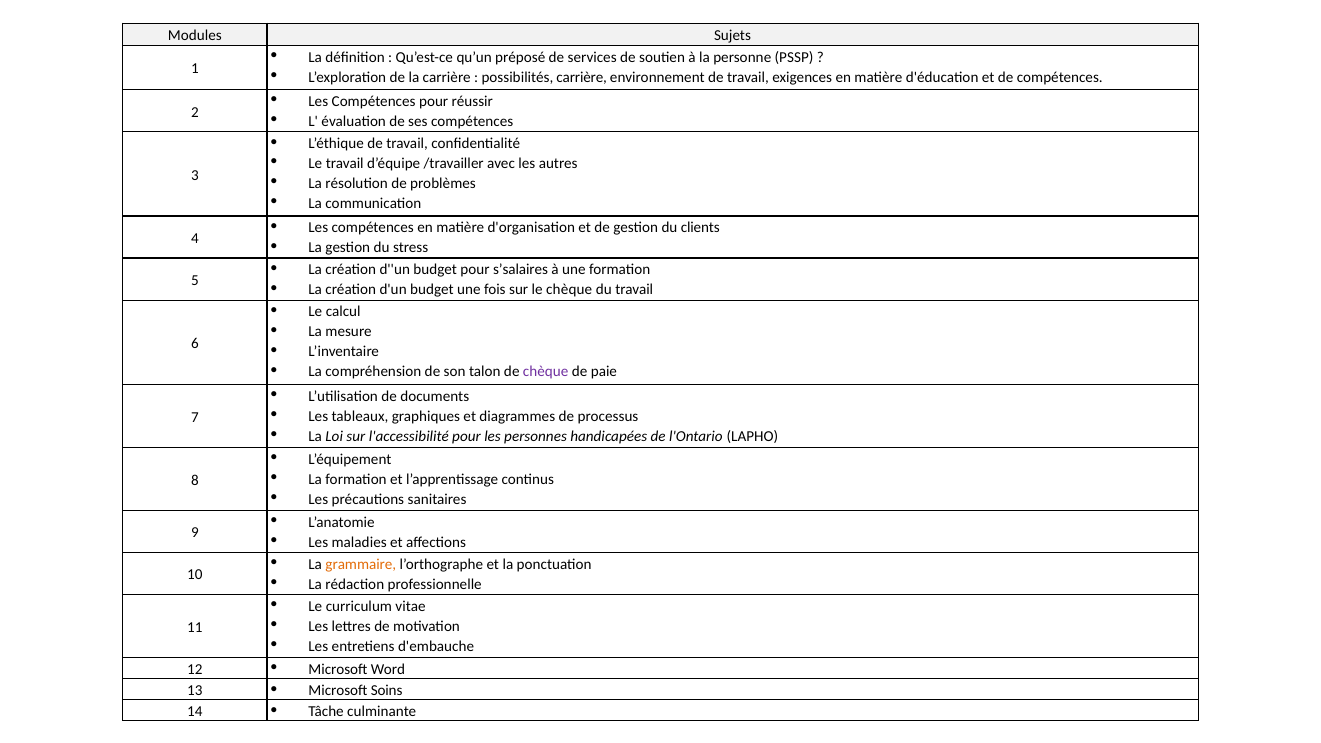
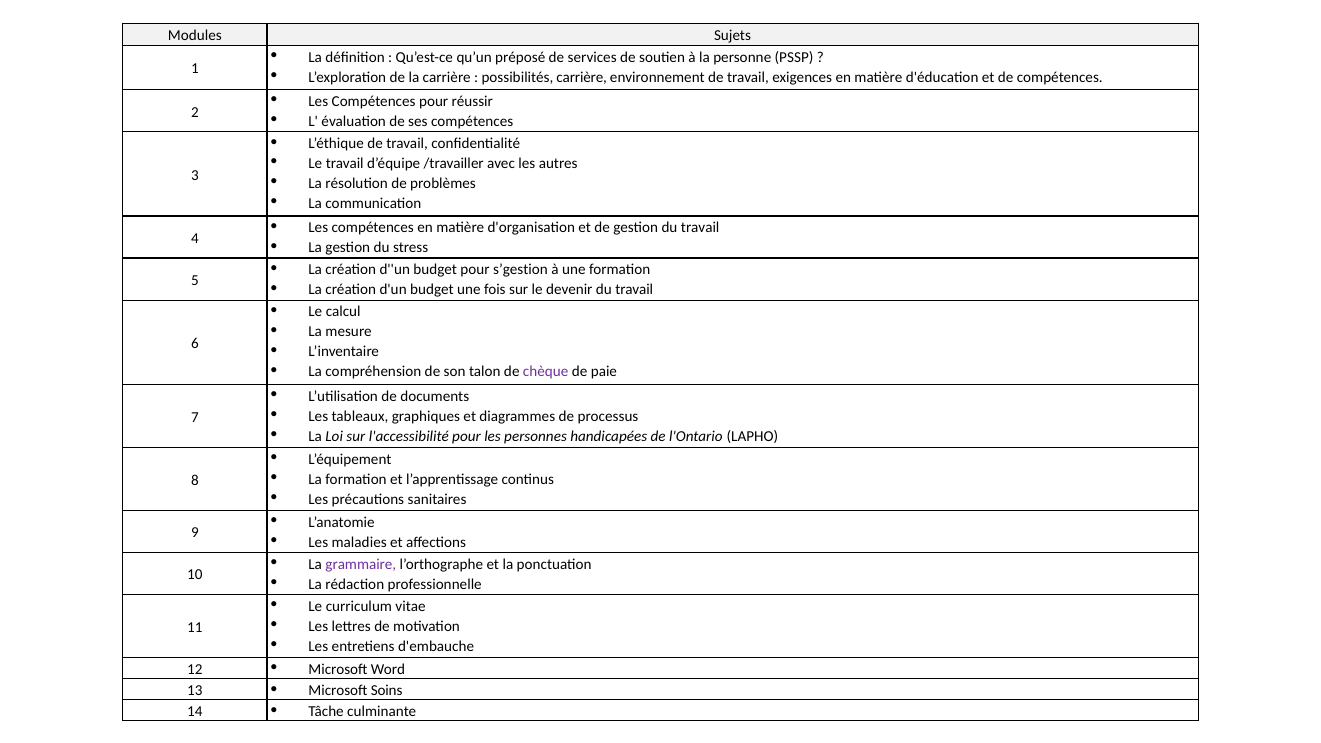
gestion du clients: clients -> travail (700, 228)
s’salaires: s’salaires -> s’gestion (521, 270)
le chèque: chèque -> devenir (569, 290)
grammaire colour: orange -> purple (361, 564)
